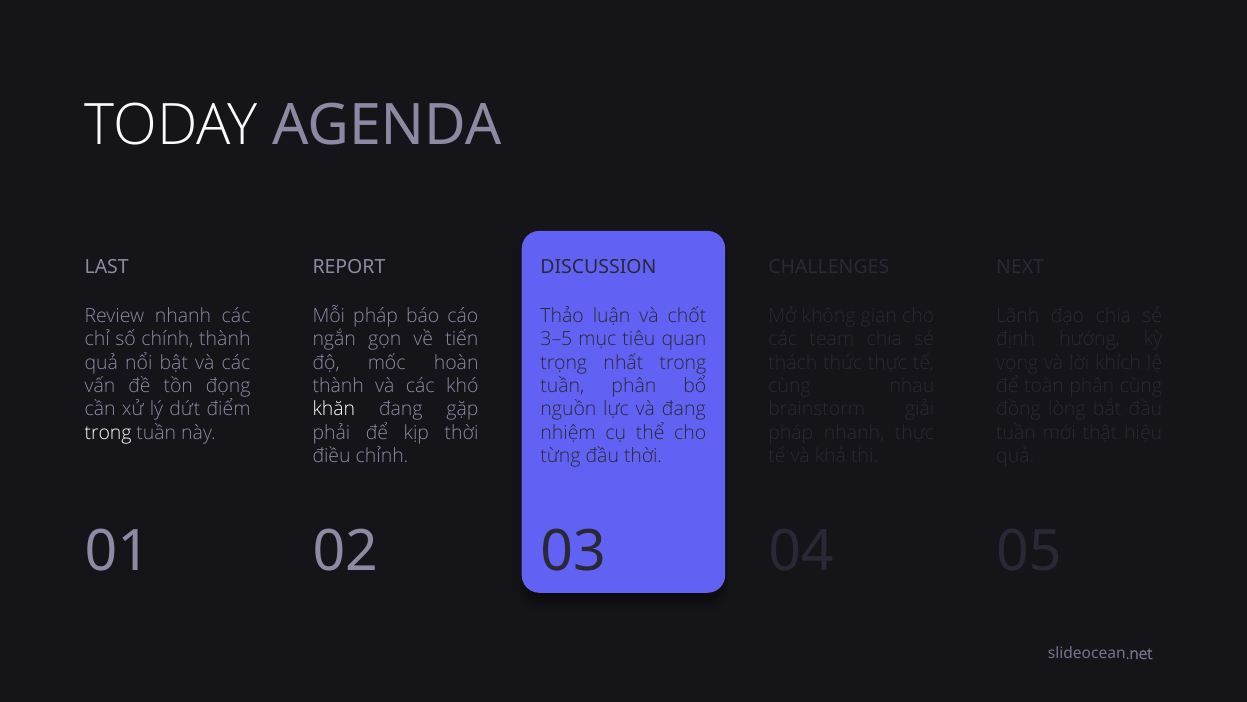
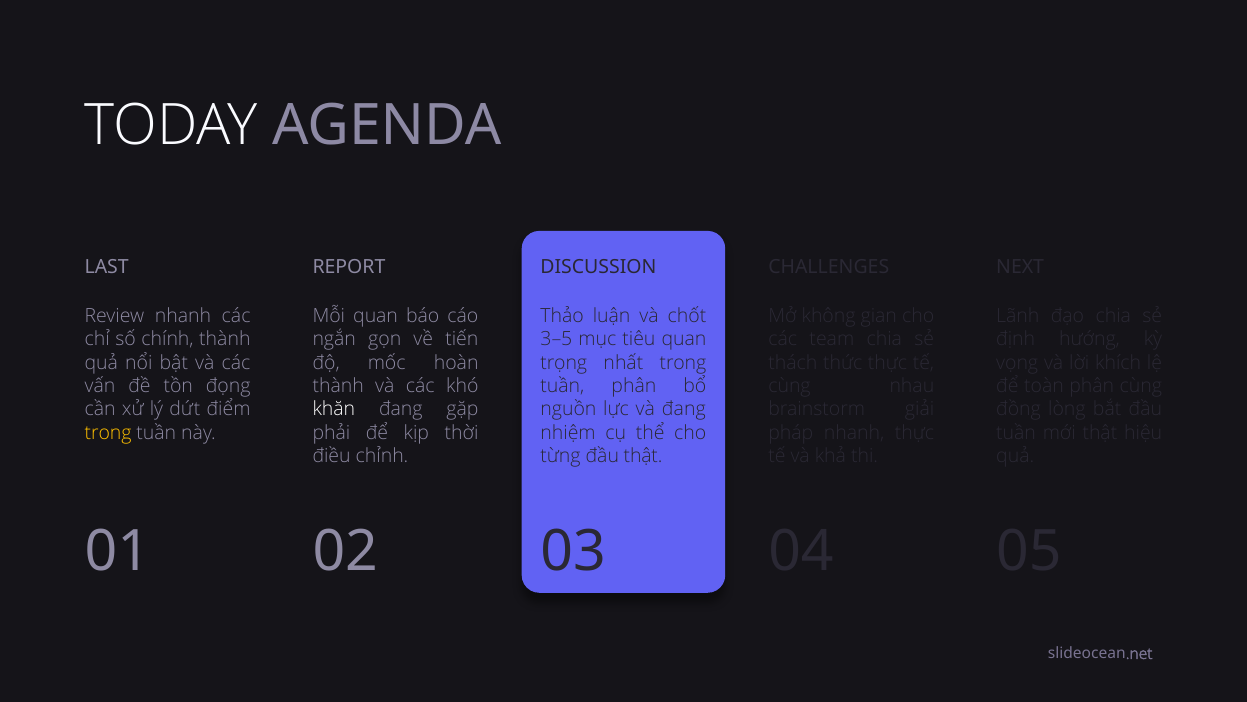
Mỗi pháp: pháp -> quan (376, 316)
trong colour: white -> yellow (108, 433)
đầu thời: thời -> thật (643, 456)
